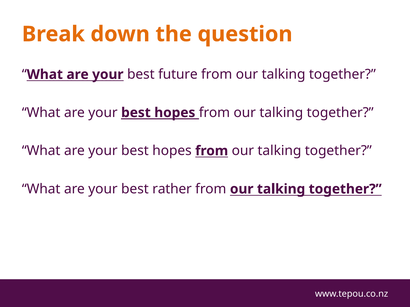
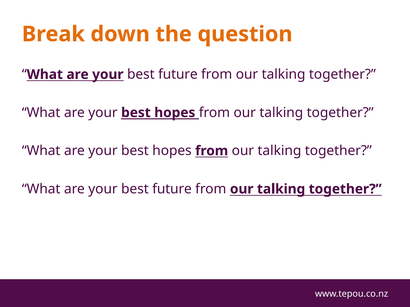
rather: rather -> future (172, 189)
